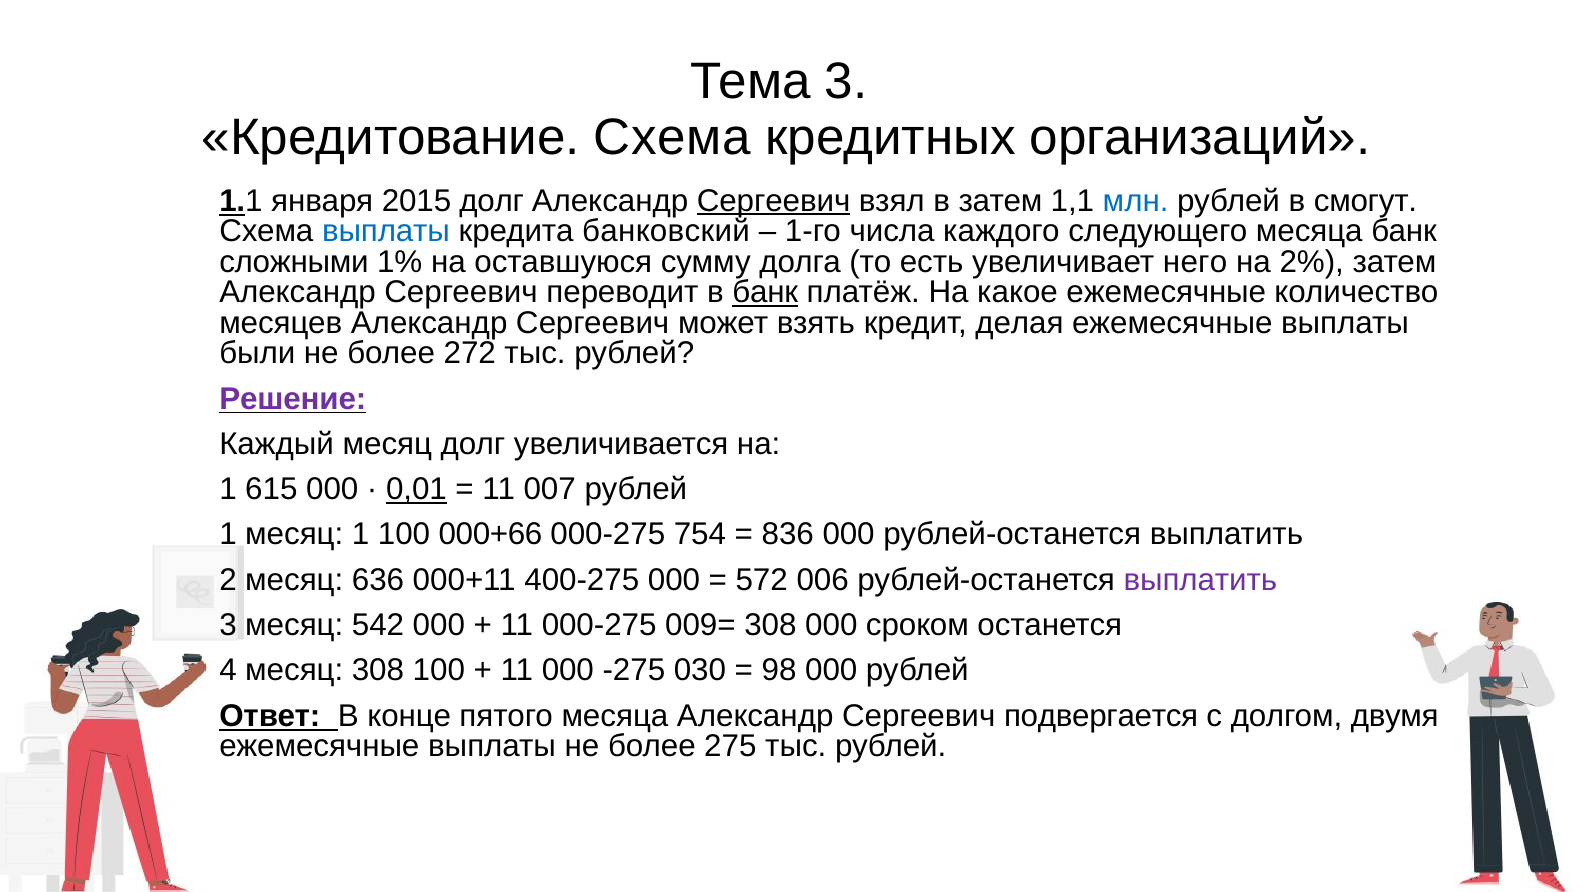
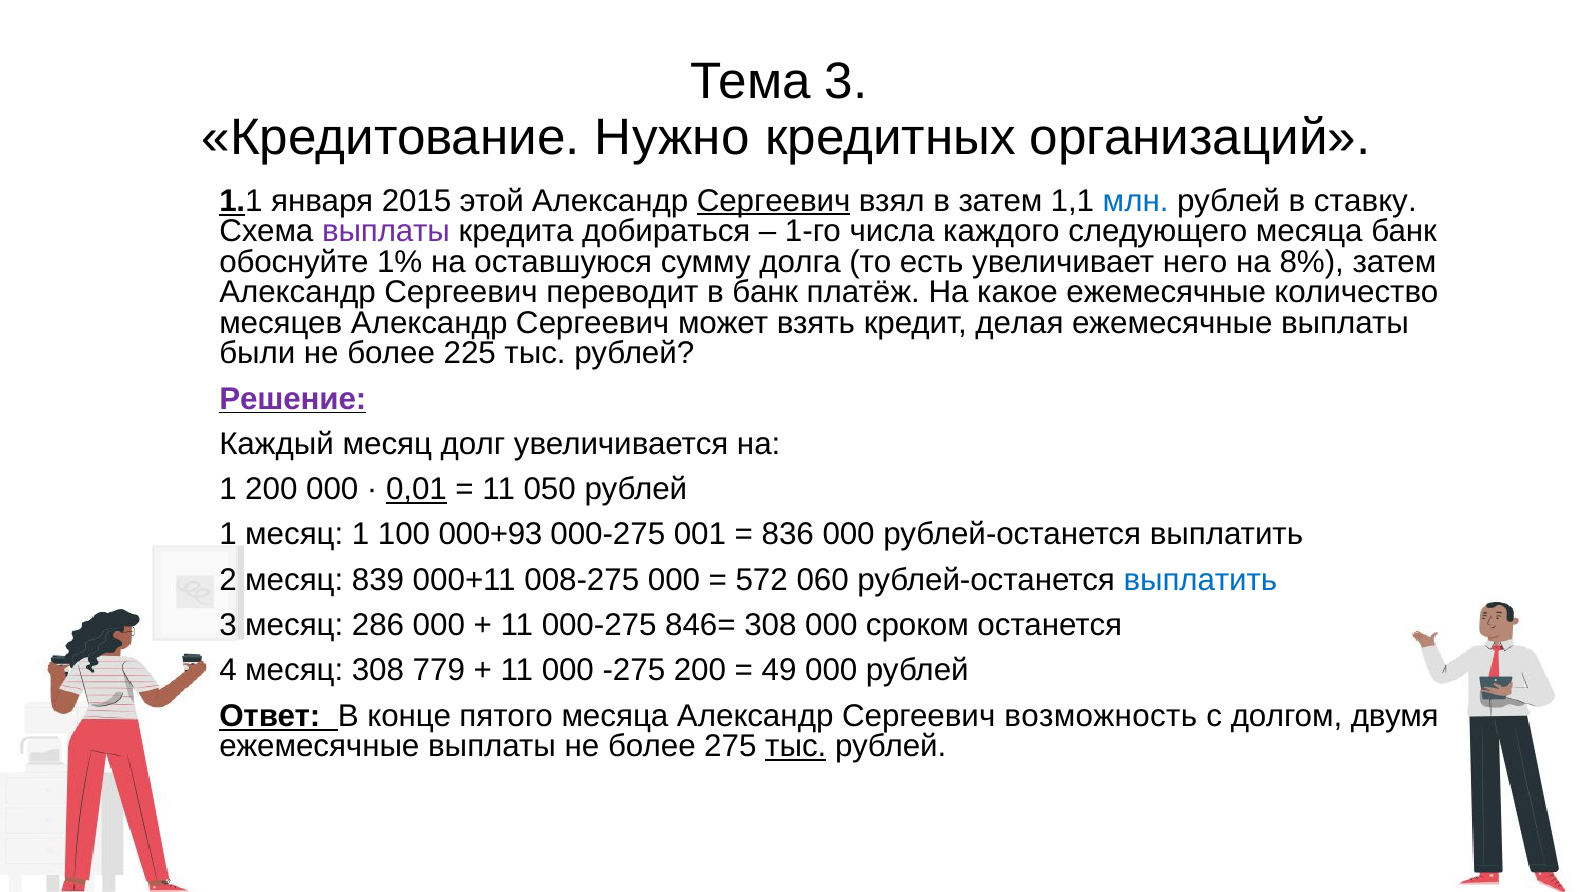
Кредитование Схема: Схема -> Нужно (672, 137)
2015 долг: долг -> этой (492, 201)
смогут: смогут -> ставку (1365, 201)
выплаты colour: blue -> purple (386, 231)
банковский: банковский -> добираться (666, 231)
сложными: сложными -> обоснуйте (294, 262)
2%: 2% -> 8% (1312, 262)
банк underline: present -> none (765, 292)
272: 272 -> 225 (470, 353)
1 615: 615 -> 200 (271, 489)
007: 007 -> 050 (550, 489)
000+66: 000+66 -> 000+93 (490, 534)
754: 754 -> 001 (700, 534)
636: 636 -> 839 (378, 580)
400-275: 400-275 -> 008-275 (582, 580)
006: 006 -> 060 (823, 580)
выплатить colour: purple -> blue (1200, 580)
542: 542 -> 286 (378, 625)
009=: 009= -> 846= (700, 625)
308 100: 100 -> 779 (439, 670)
-275 030: 030 -> 200 (700, 670)
98: 98 -> 49 (779, 670)
подвергается: подвергается -> возможность (1101, 716)
тыс underline: none -> present (796, 746)
